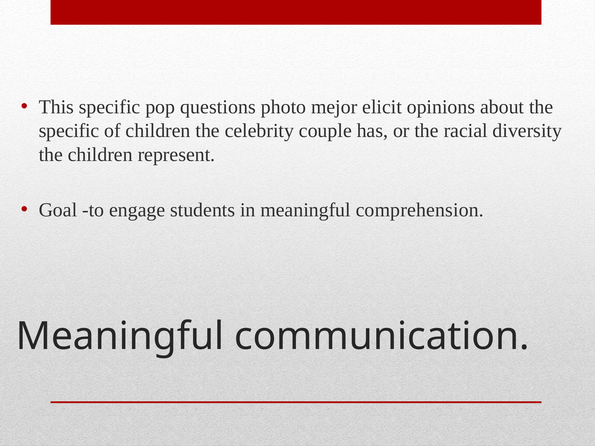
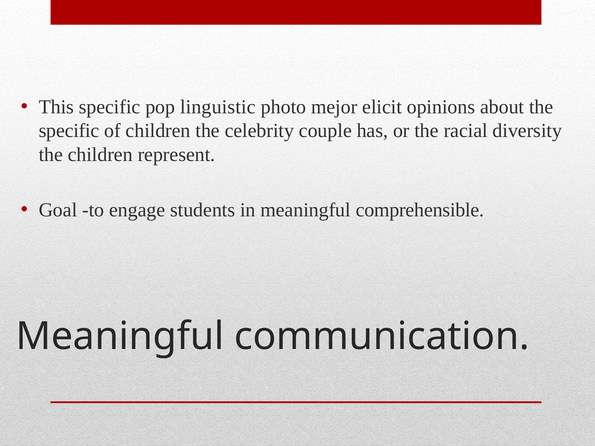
questions: questions -> linguistic (218, 107)
comprehension: comprehension -> comprehensible (420, 210)
